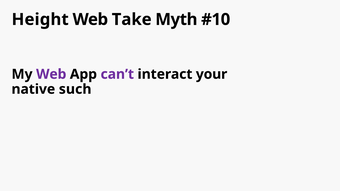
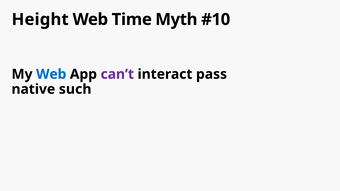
Take: Take -> Time (132, 19)
Web colour: purple -> blue (51, 74)
your: your -> pass (212, 74)
